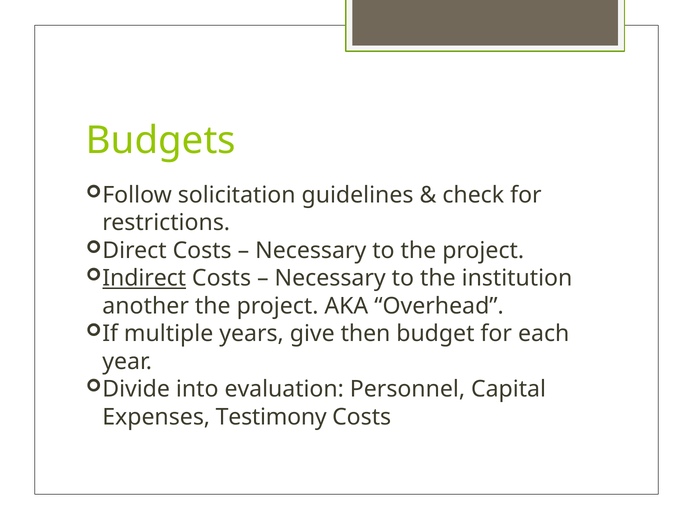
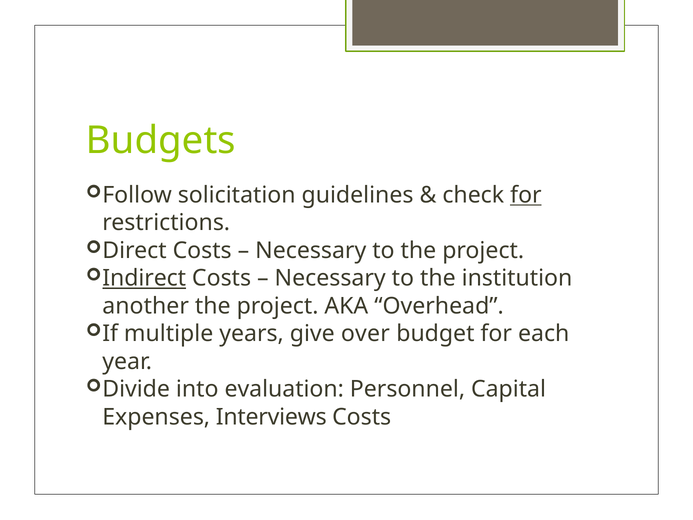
for underline: none -> present (526, 195)
then: then -> over (365, 334)
Testimony: Testimony -> Interviews (271, 417)
